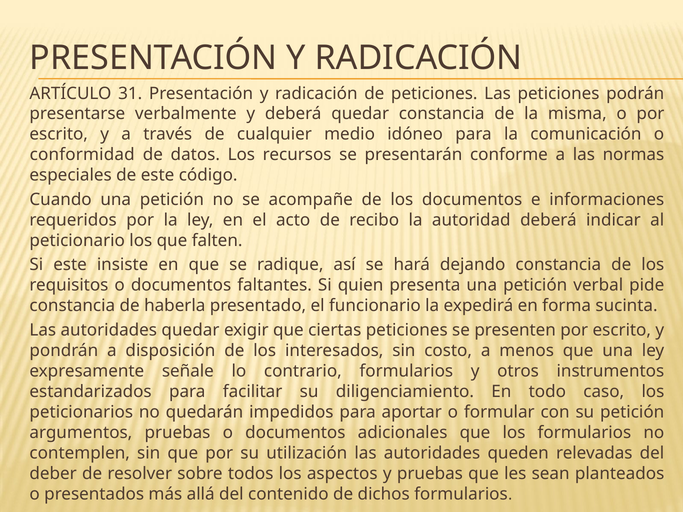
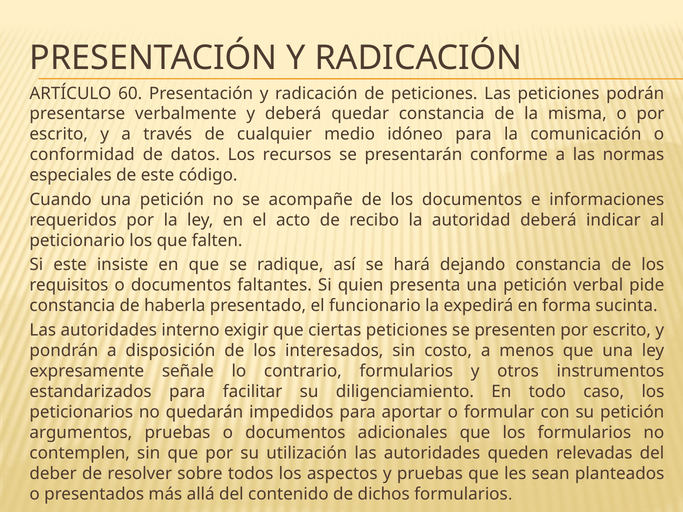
31: 31 -> 60 (130, 93)
autoridades quedar: quedar -> interno (191, 330)
